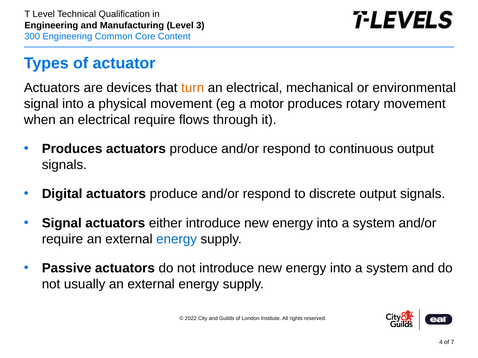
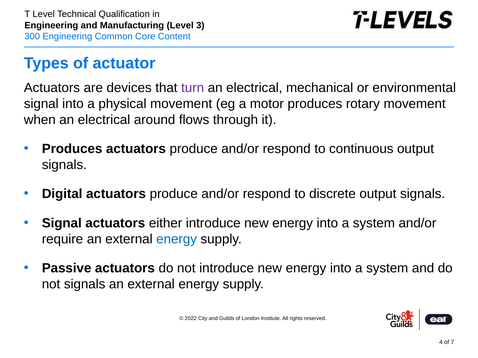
turn colour: orange -> purple (193, 88)
electrical require: require -> around (155, 120)
not usually: usually -> signals (85, 285)
